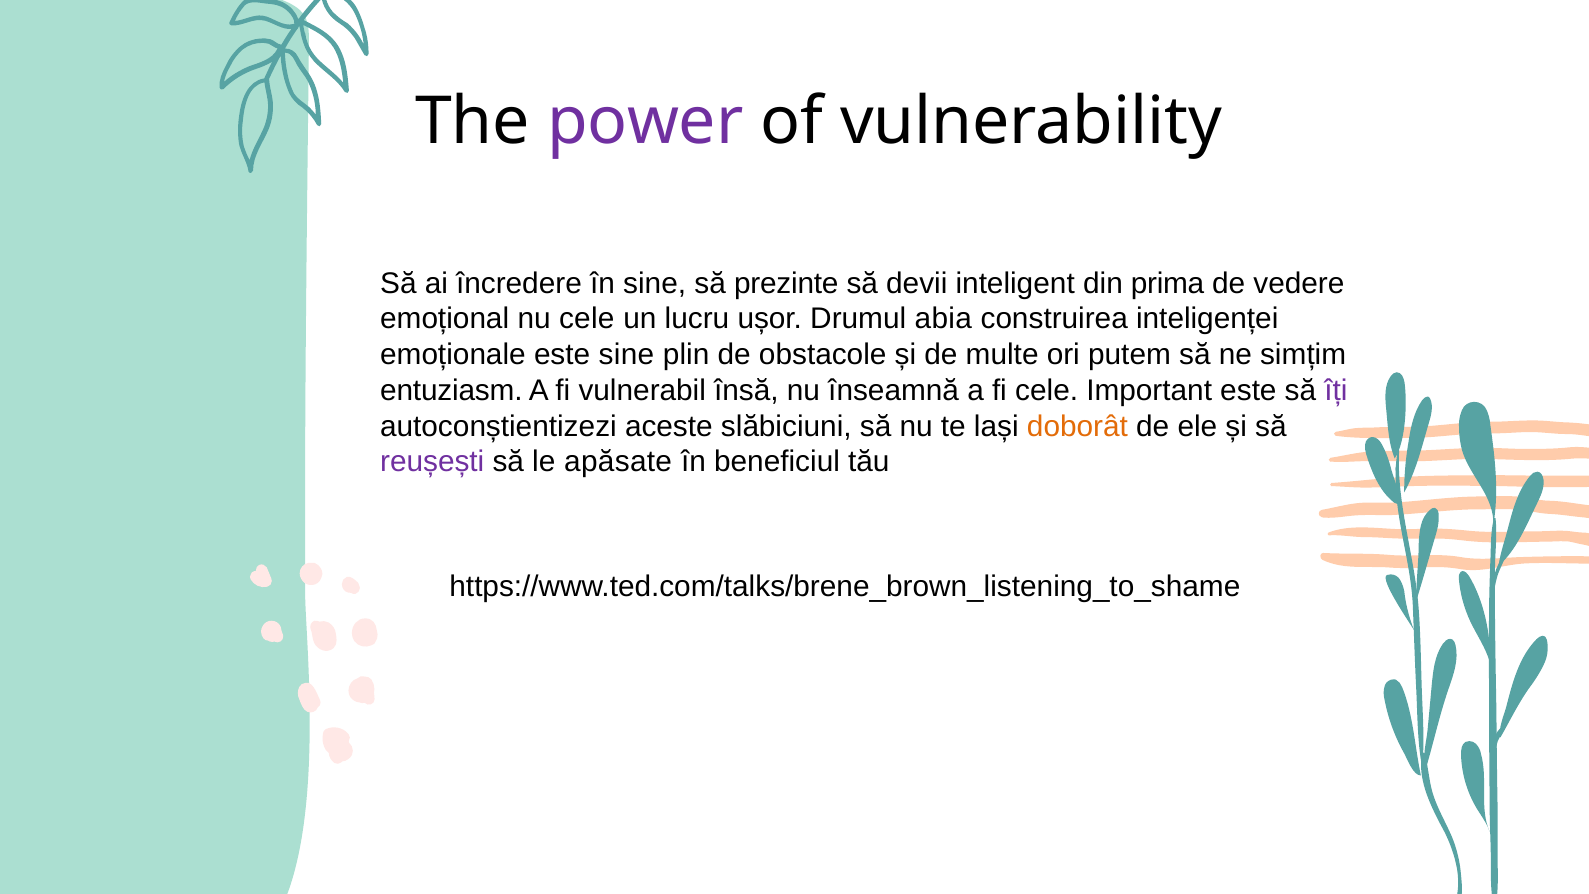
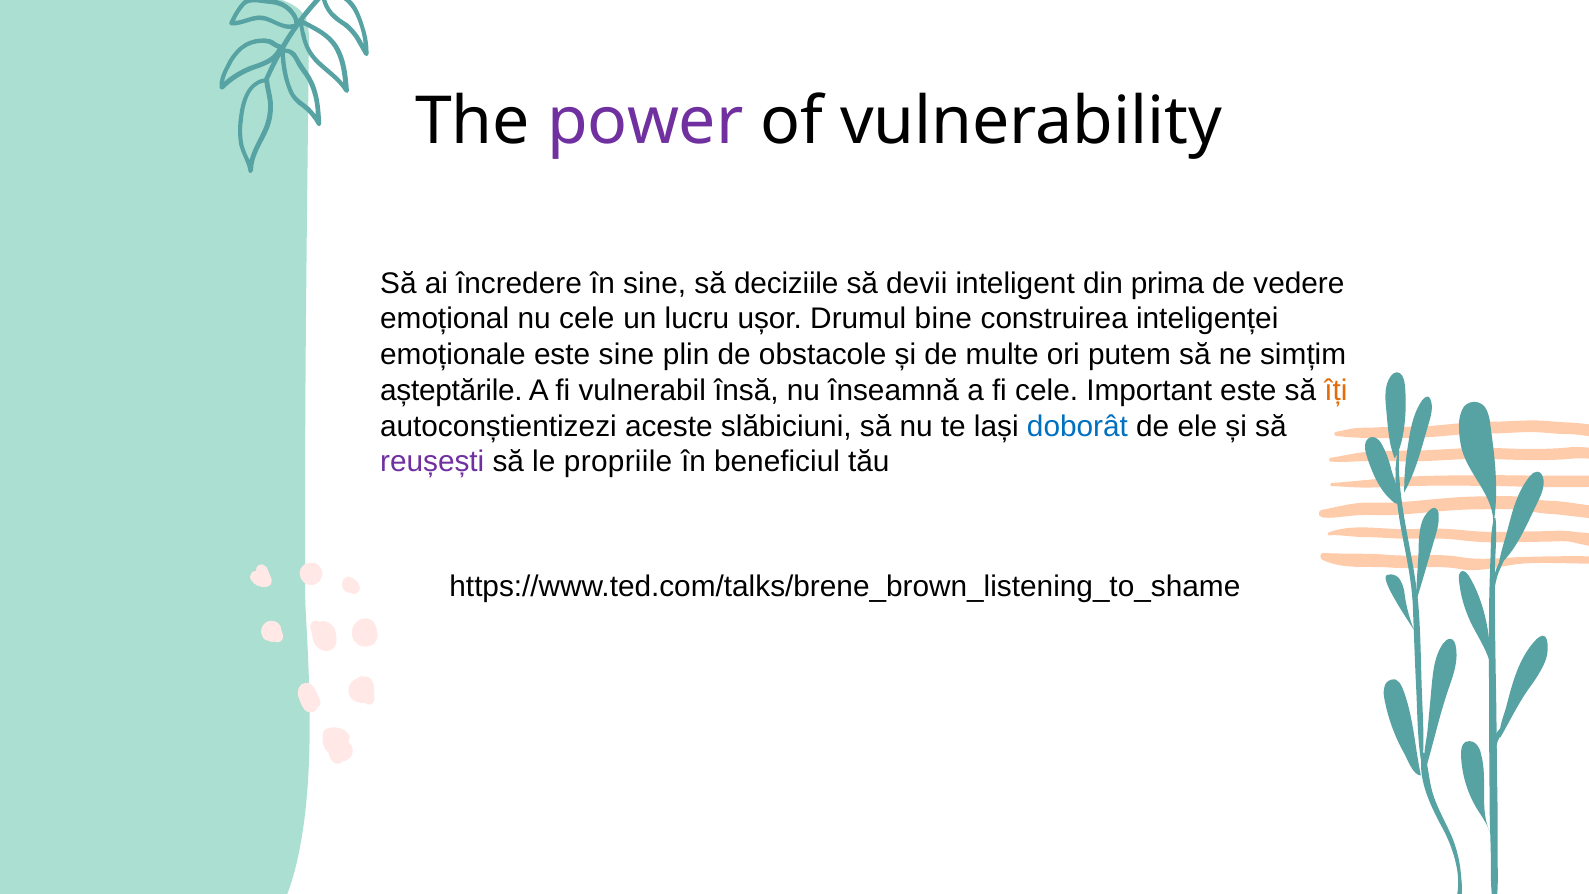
prezinte: prezinte -> deciziile (786, 283)
abia: abia -> bine (943, 319)
entuziasm: entuziasm -> așteptările (451, 390)
îți colour: purple -> orange (1336, 390)
doborât colour: orange -> blue (1077, 426)
apăsate: apăsate -> propriile (618, 462)
